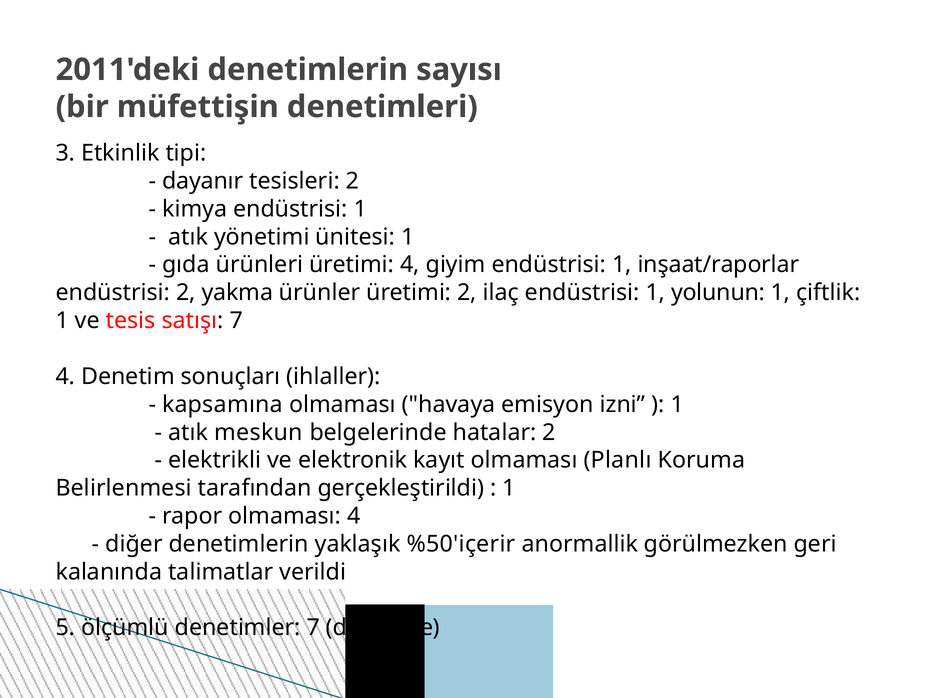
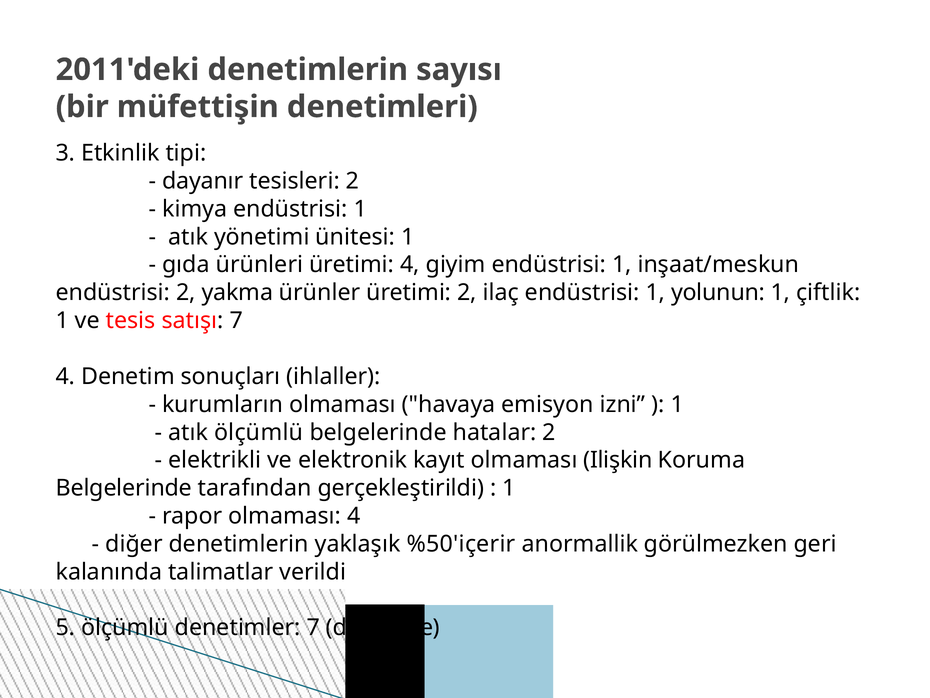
inşaat/raporlar: inşaat/raporlar -> inşaat/meskun (718, 265)
kapsamına: kapsamına -> kurumların (223, 404)
atık meskun: meskun -> ölçümlü (259, 432)
Planlı: Planlı -> Ilişkin (618, 460)
Belirlenmesi: Belirlenmesi -> Belgelerinde (124, 488)
